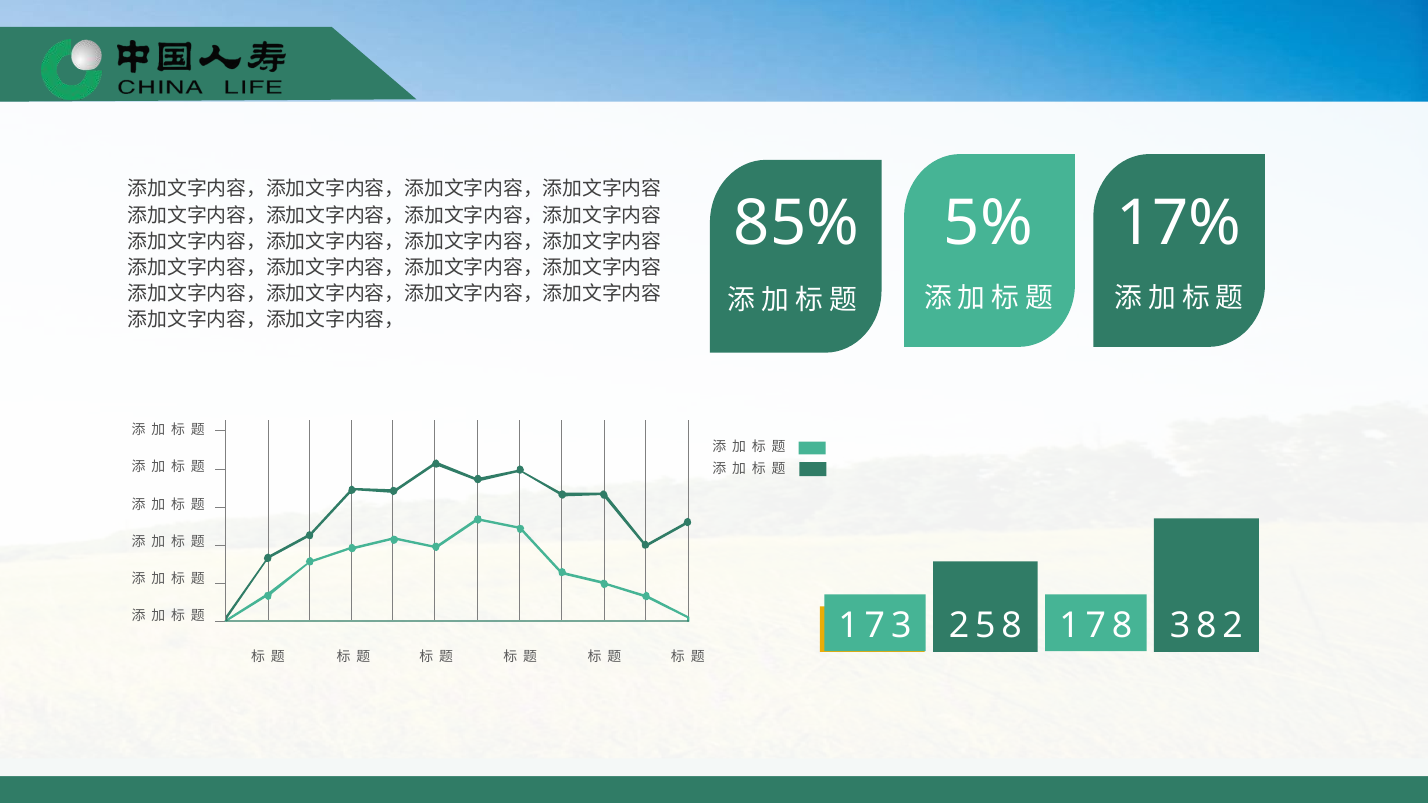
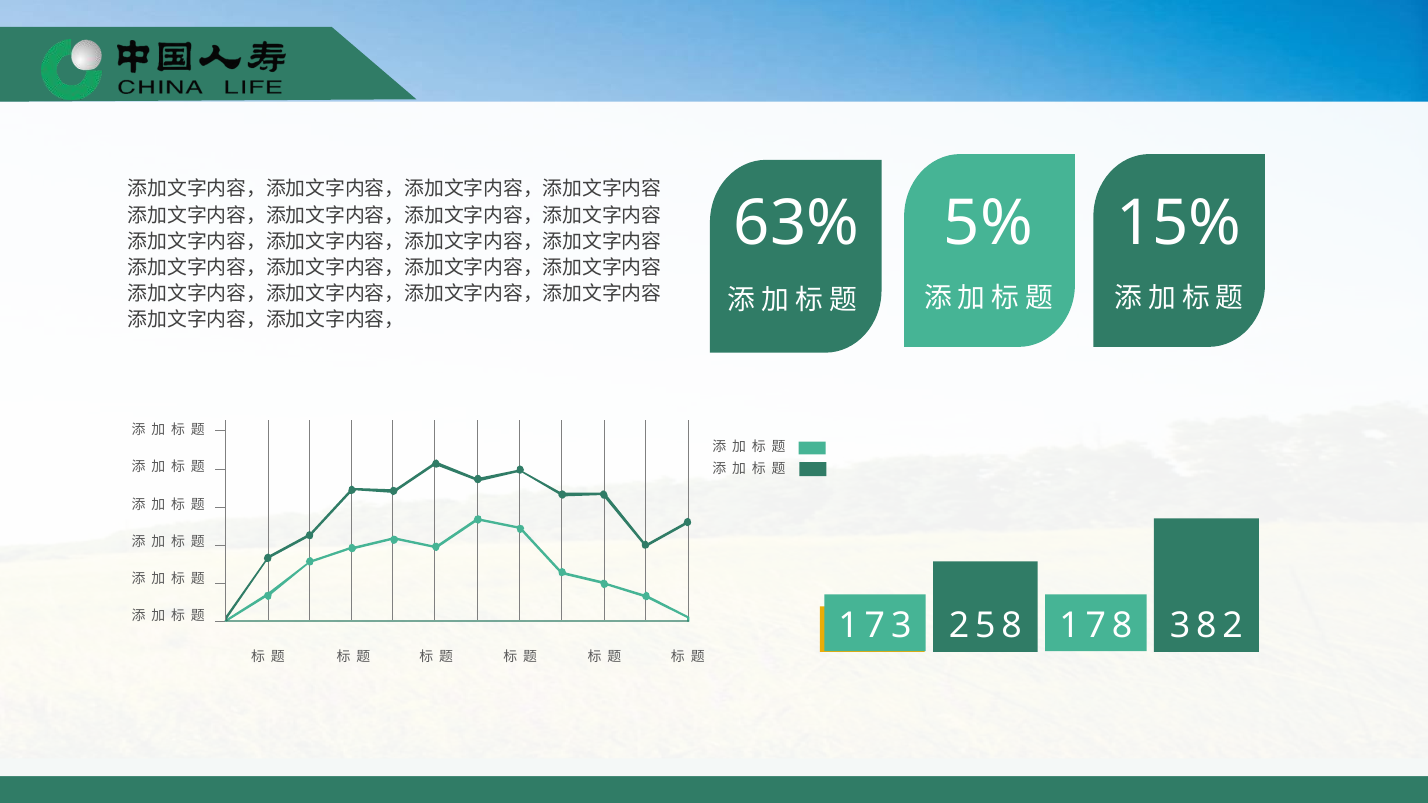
85%: 85% -> 63% (797, 224)
17%: 17% -> 15% (1179, 224)
